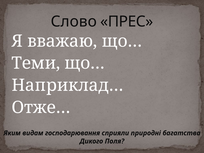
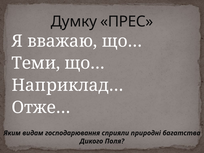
Слово: Слово -> Думку (74, 21)
